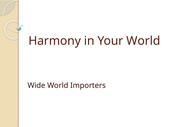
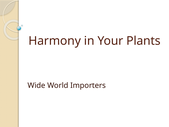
Your World: World -> Plants (143, 41)
